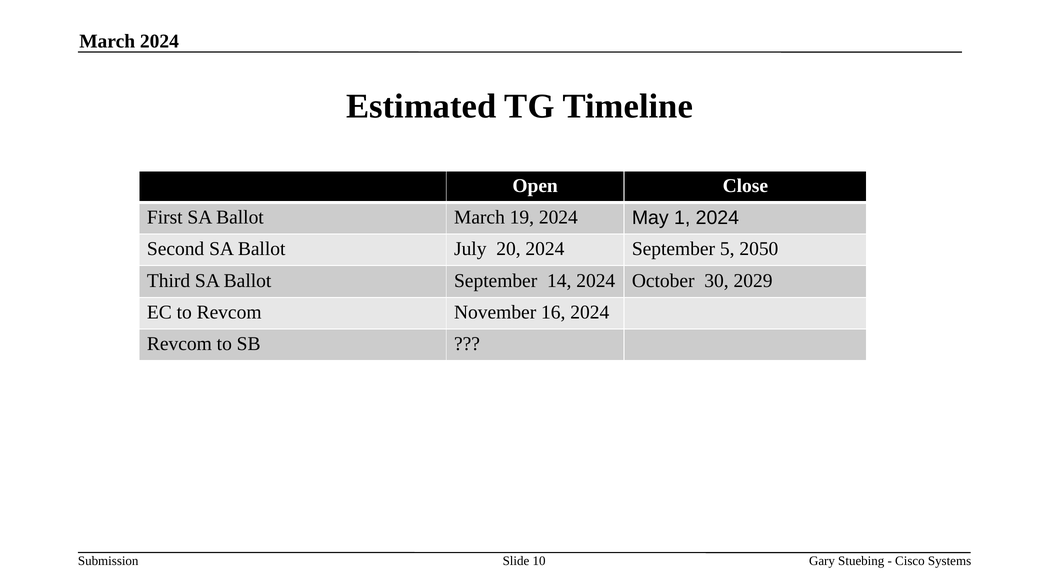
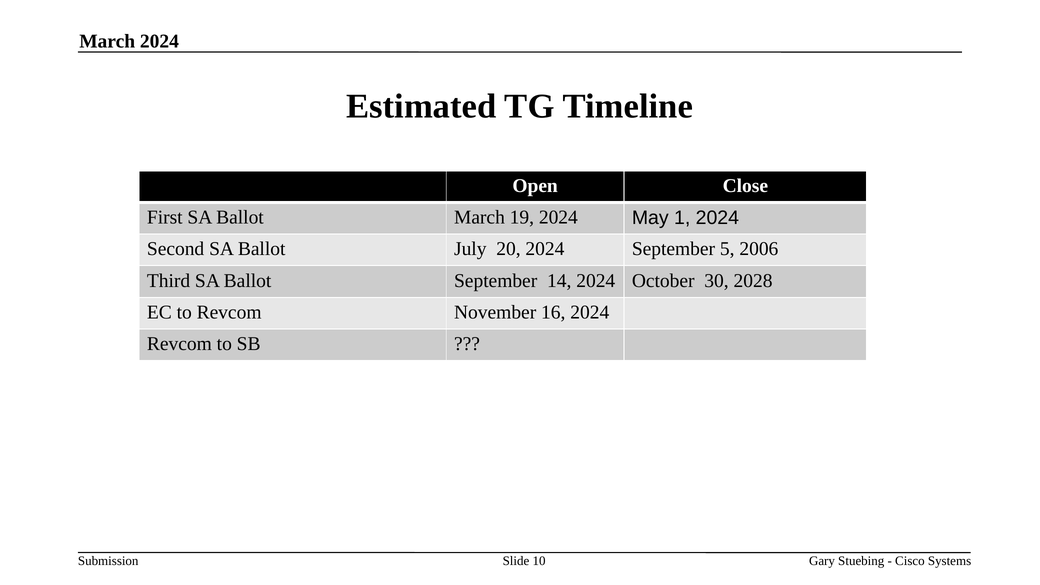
2050: 2050 -> 2006 (759, 249)
2029: 2029 -> 2028 (753, 281)
